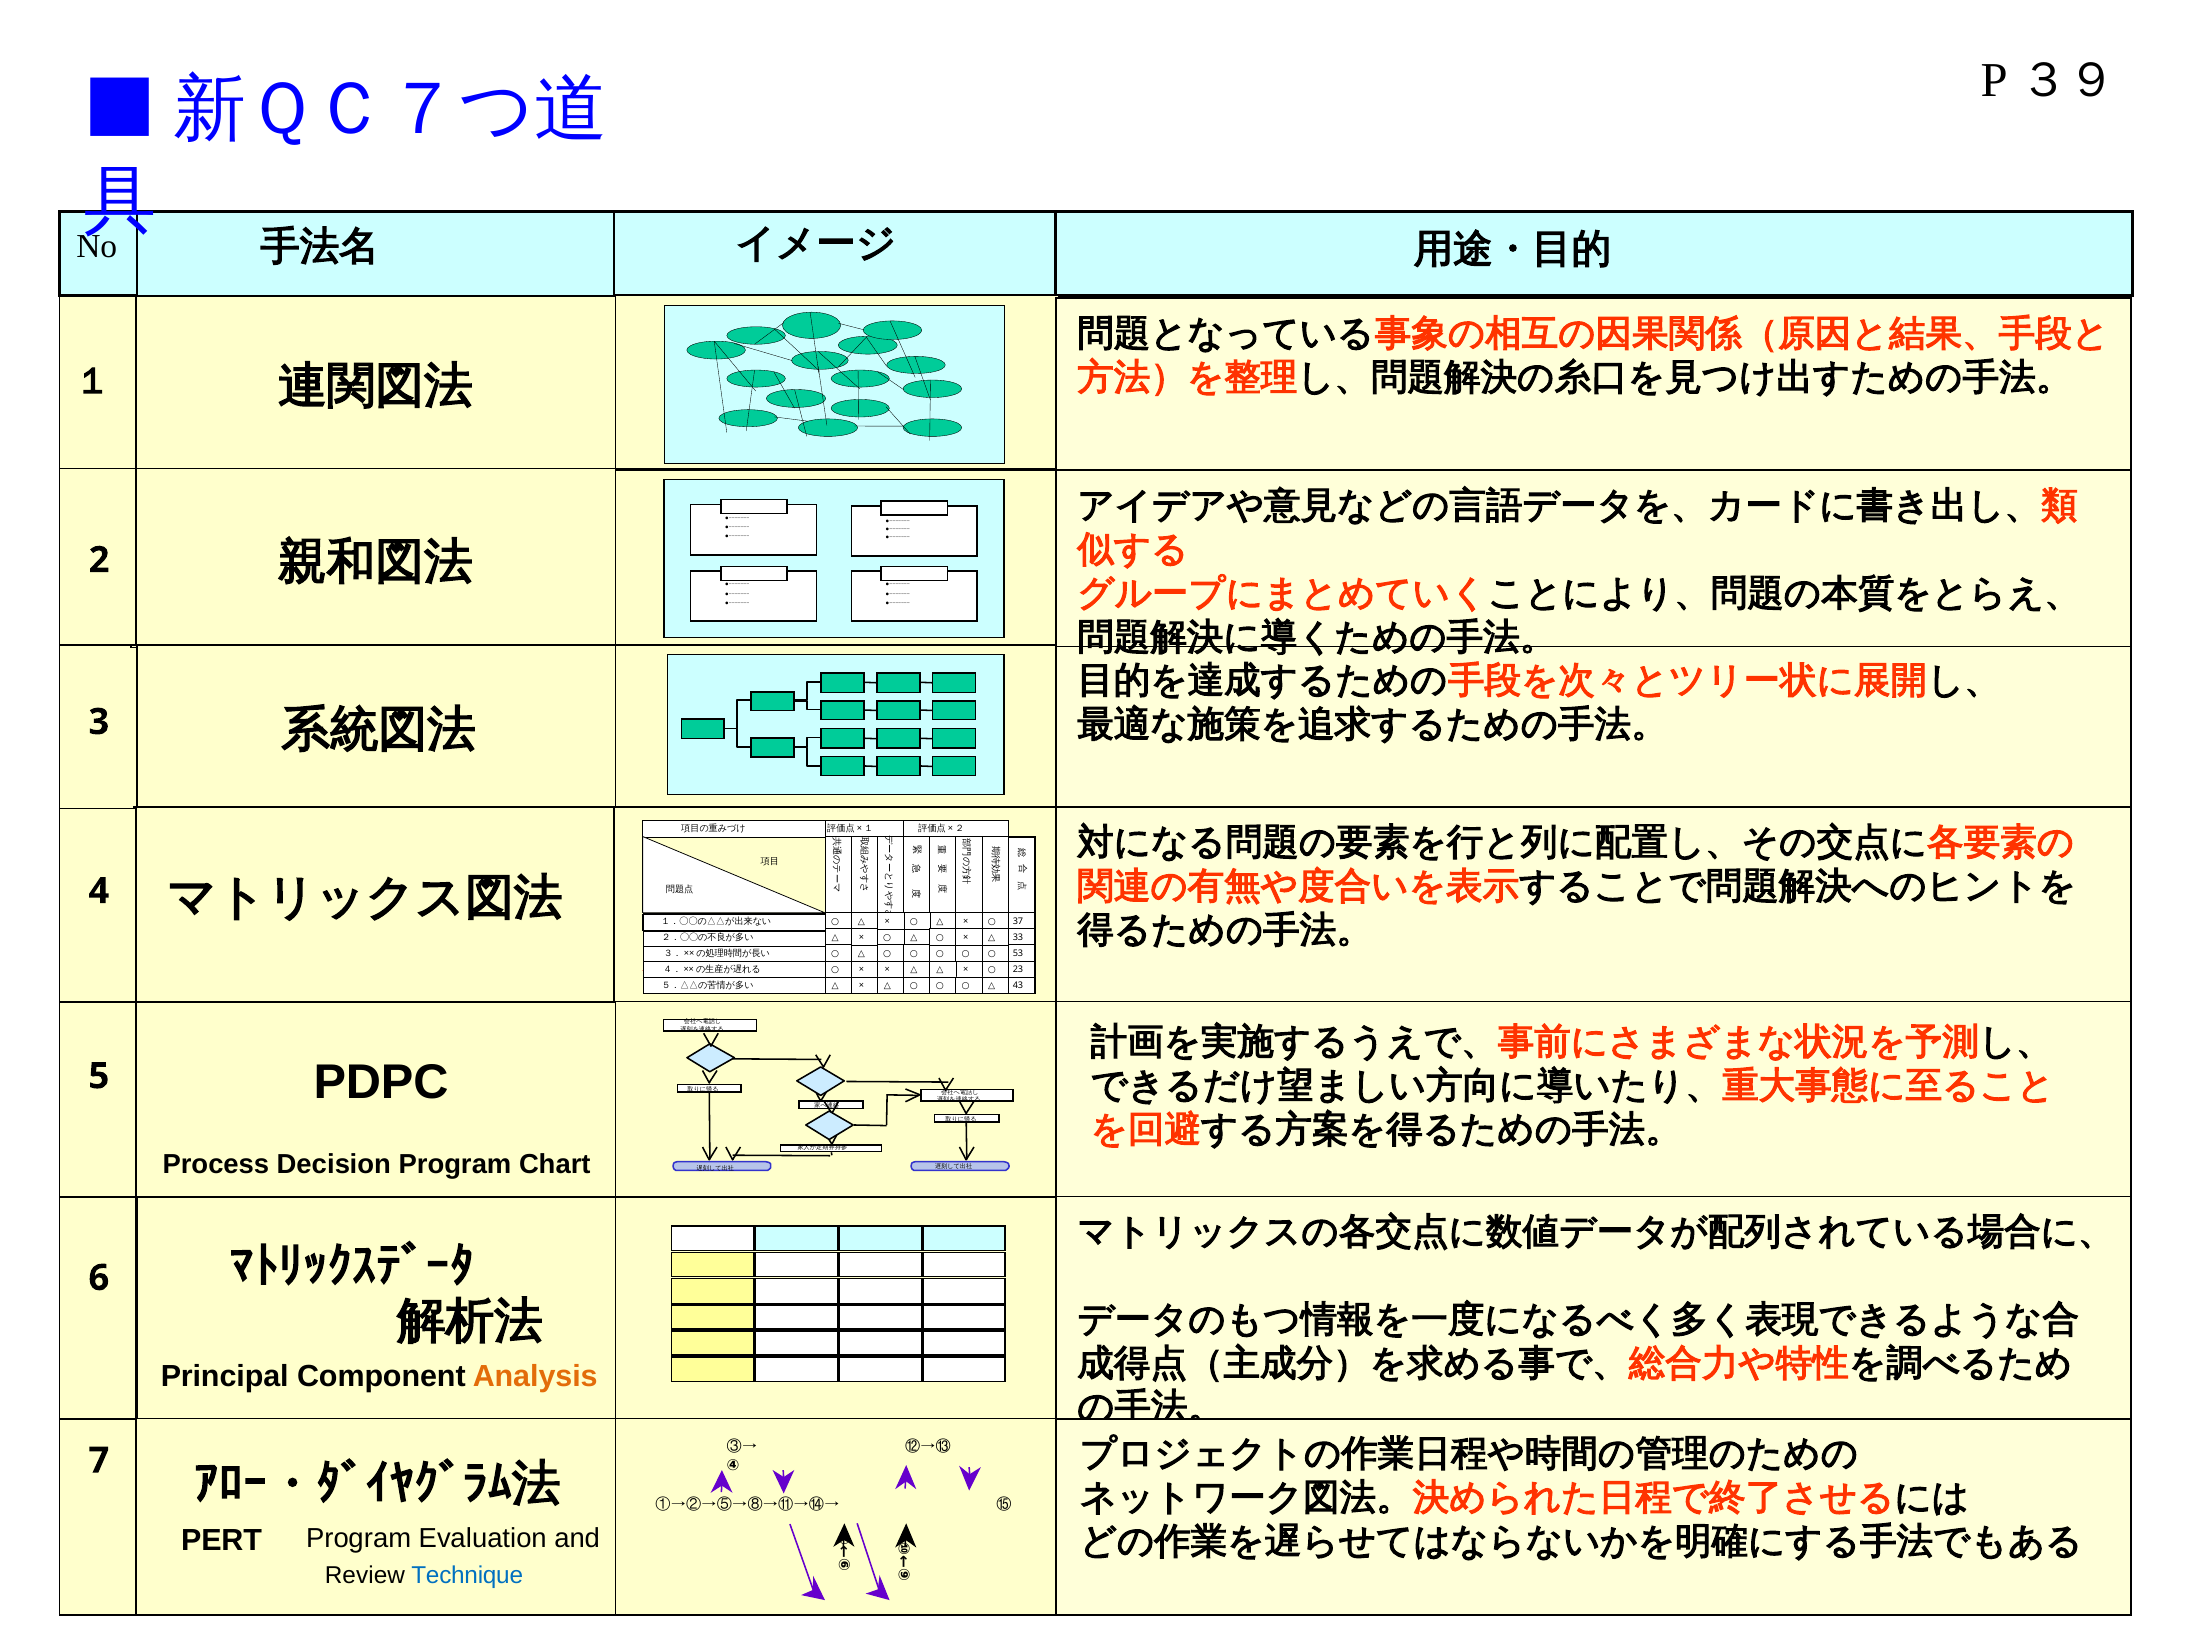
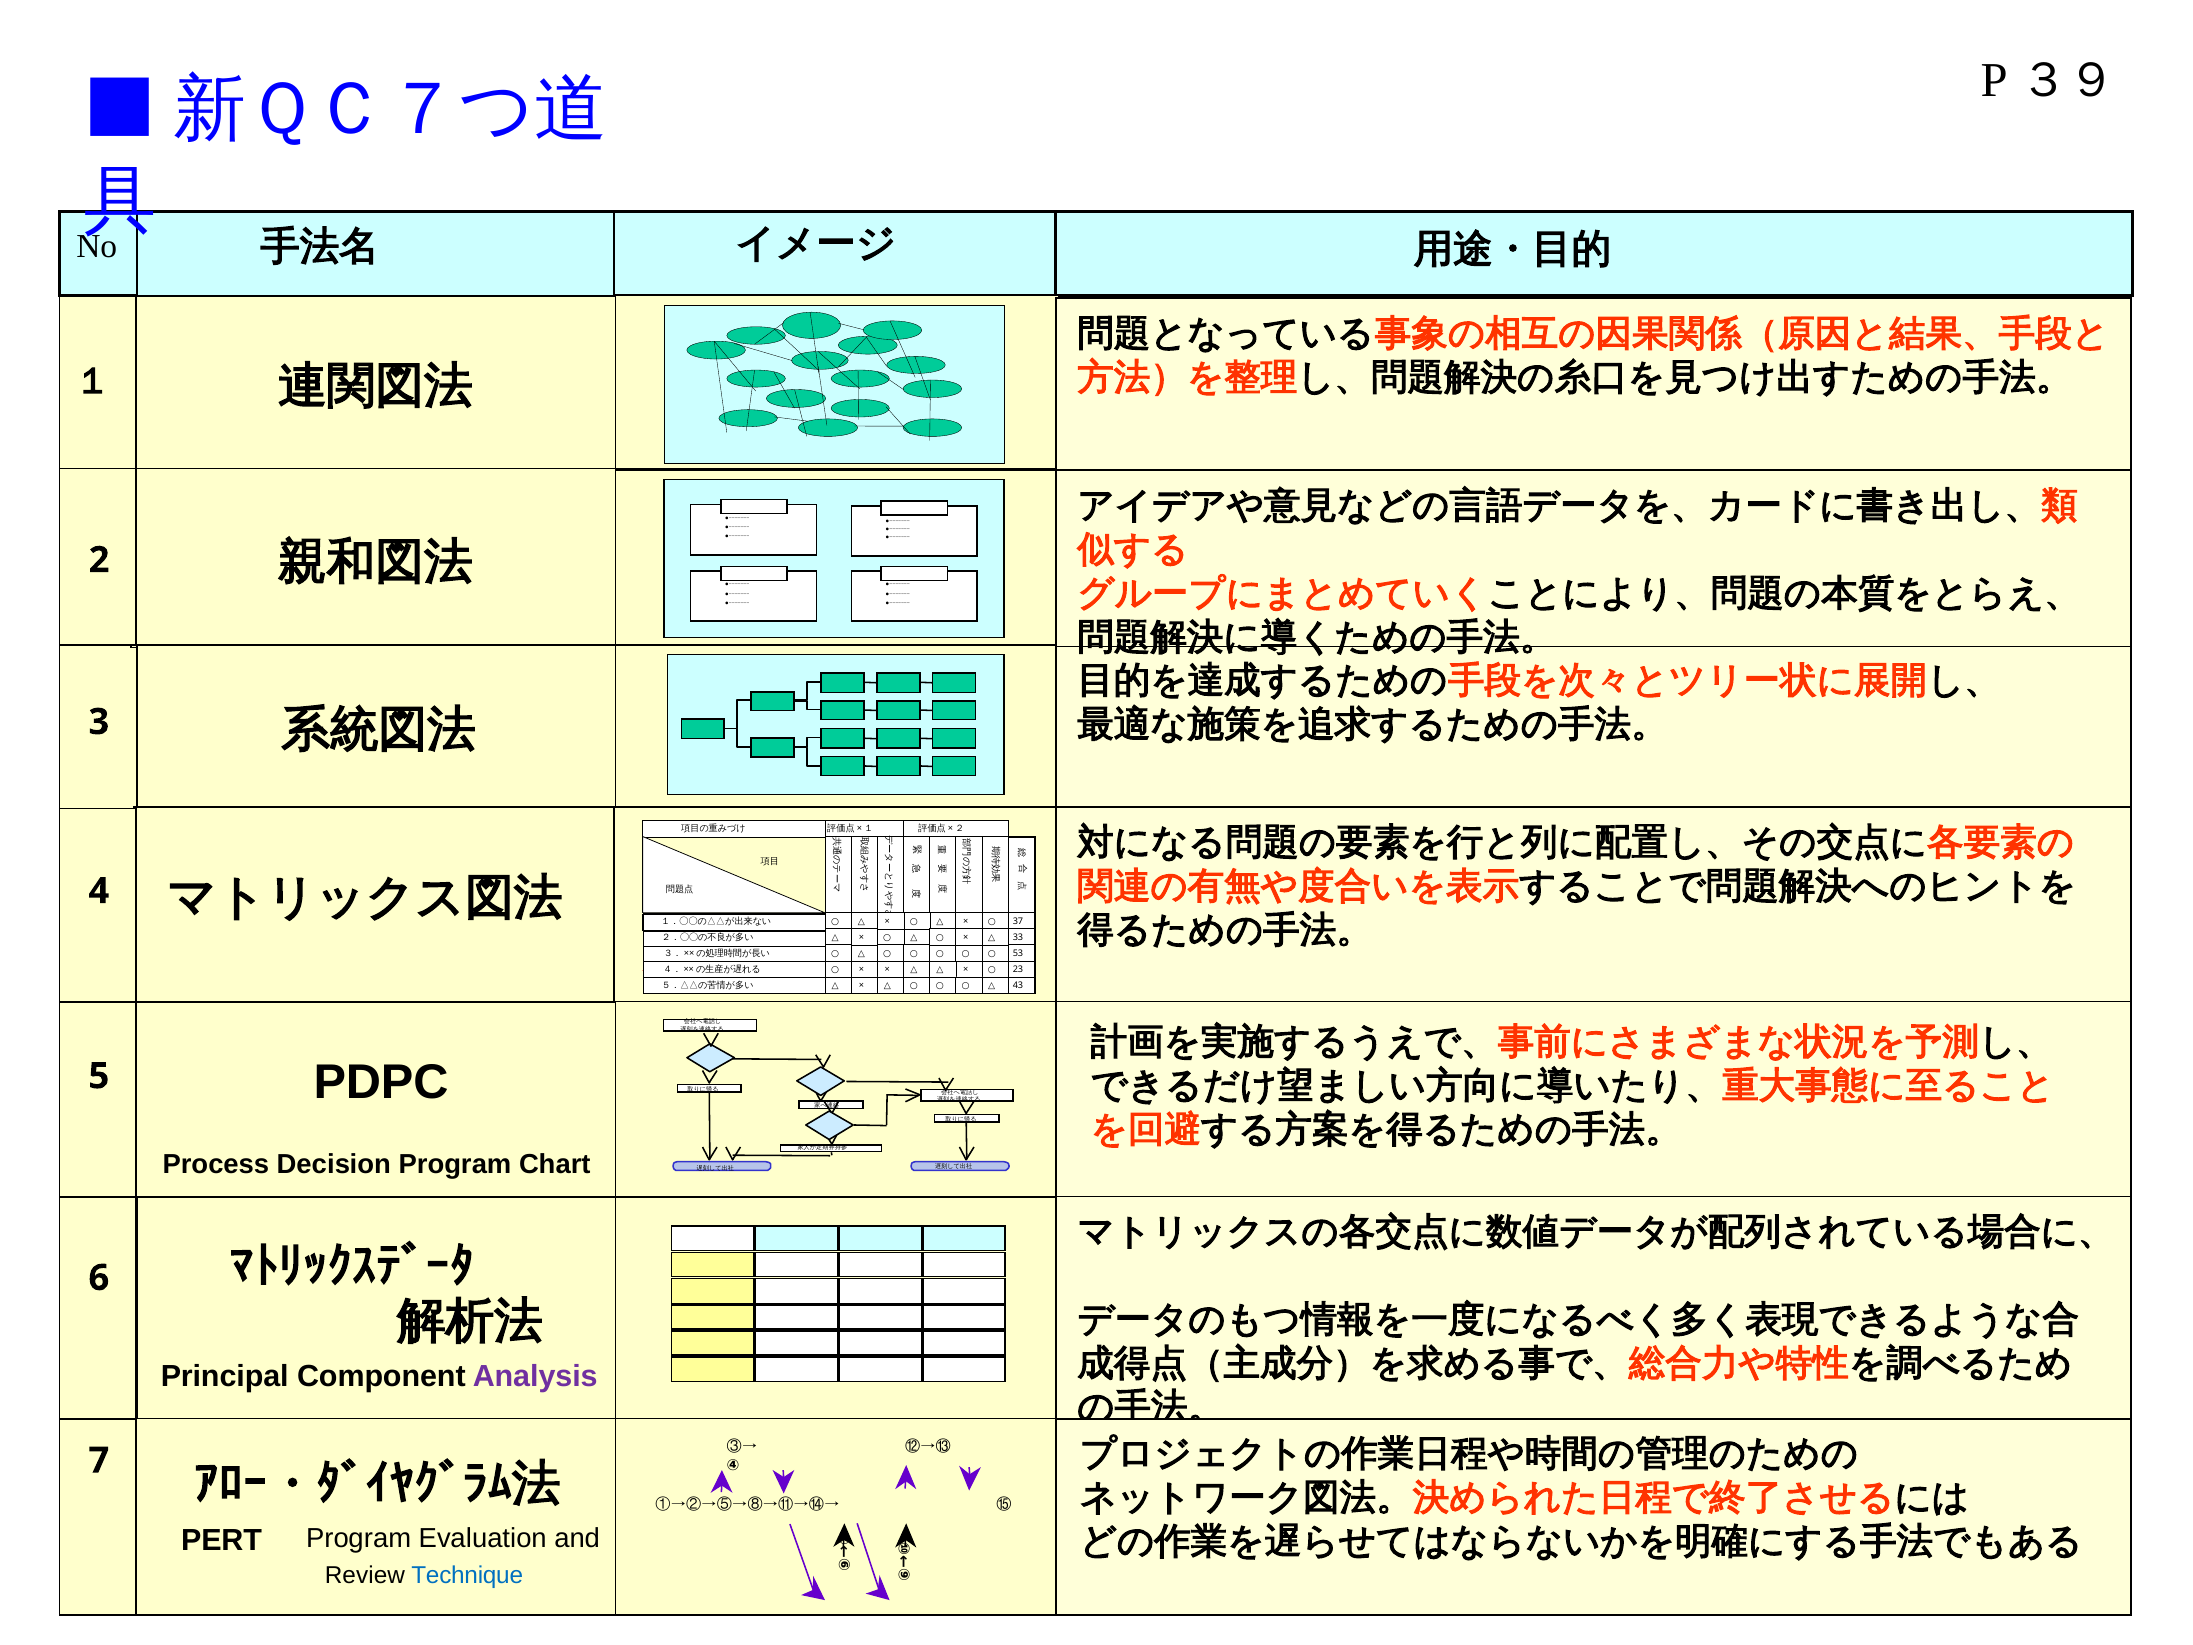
Analysis colour: orange -> purple (535, 1376)
